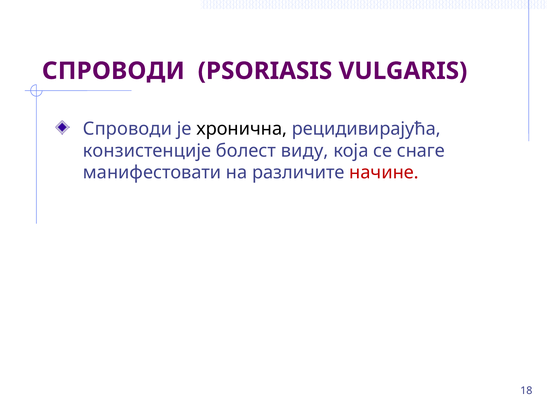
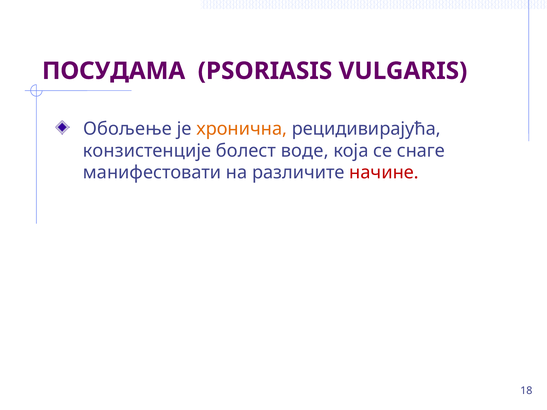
СПРОВОДИ: СПРОВОДИ -> ПОСУДАМА (114, 71)
Спроводи: Спроводи -> Обољење (127, 129)
хронична colour: black -> orange (242, 129)
виду: виду -> воде (305, 151)
